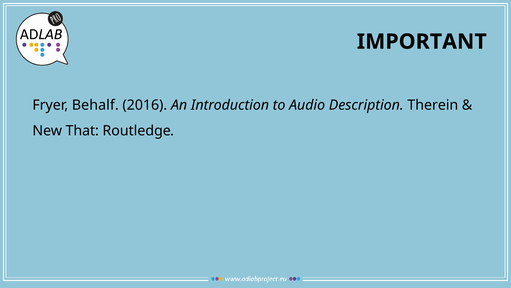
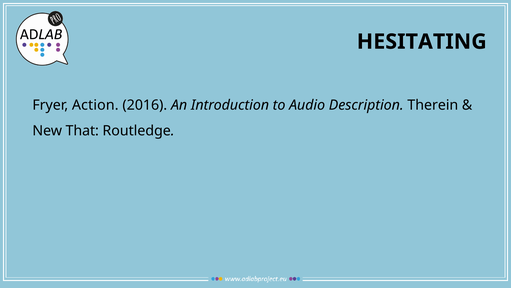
IMPORTANT: IMPORTANT -> HESITATING (422, 42)
Behalf: Behalf -> Action (95, 105)
